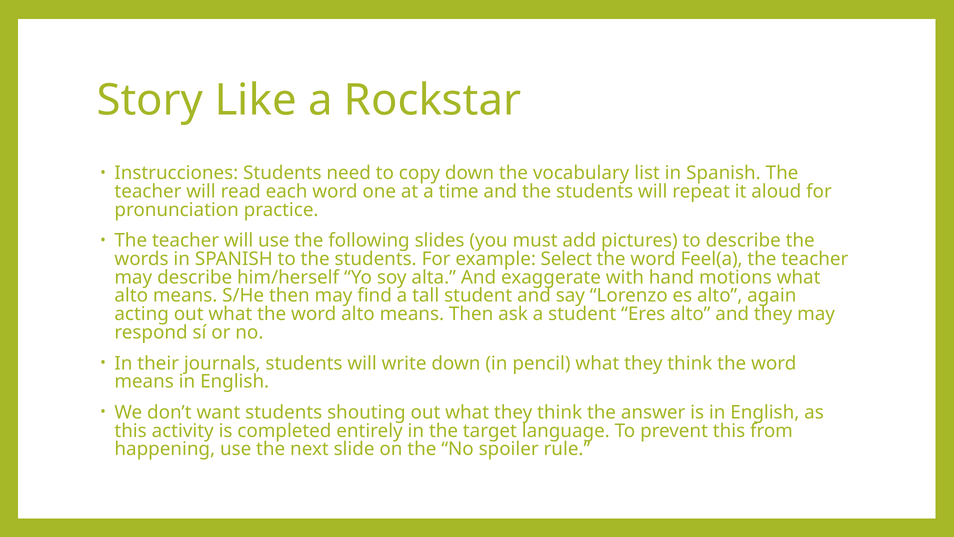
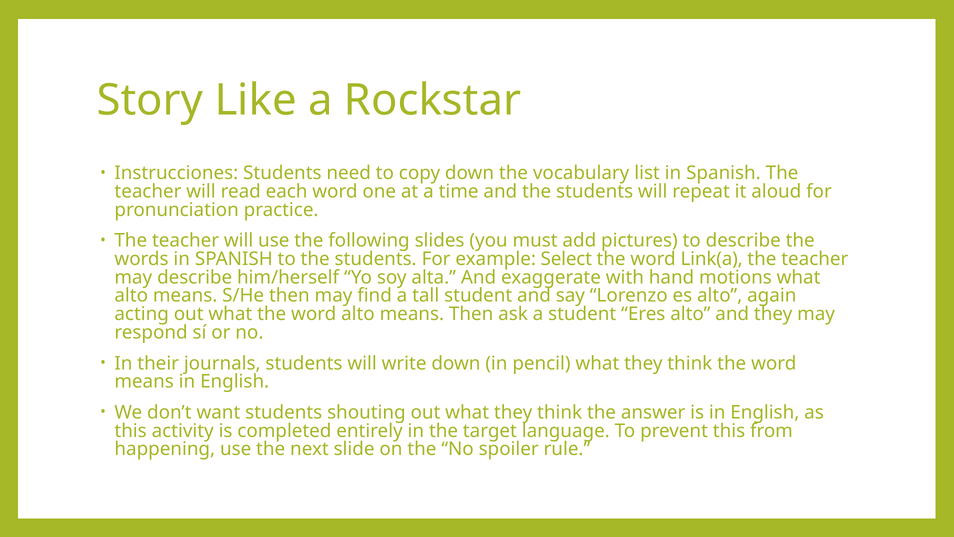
Feel(a: Feel(a -> Link(a (712, 259)
